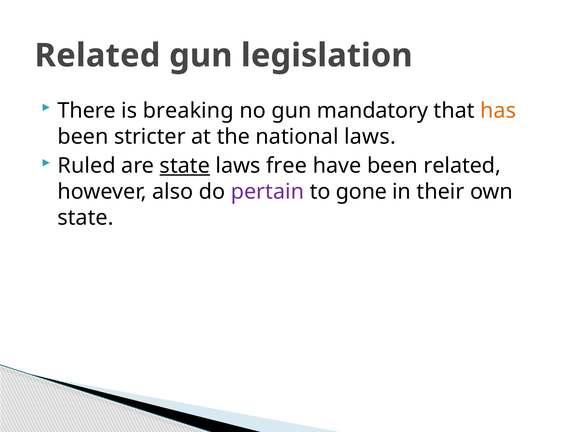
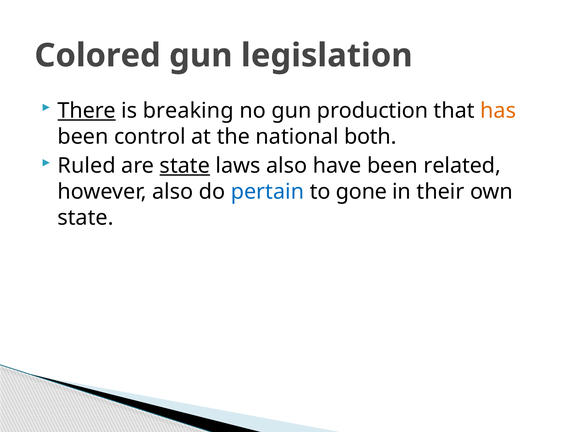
Related: Related -> Colored (98, 56)
There underline: none -> present (87, 111)
mandatory: mandatory -> production (373, 111)
stricter: stricter -> control (150, 137)
national laws: laws -> both (370, 137)
laws free: free -> also (287, 166)
pertain colour: purple -> blue (267, 192)
